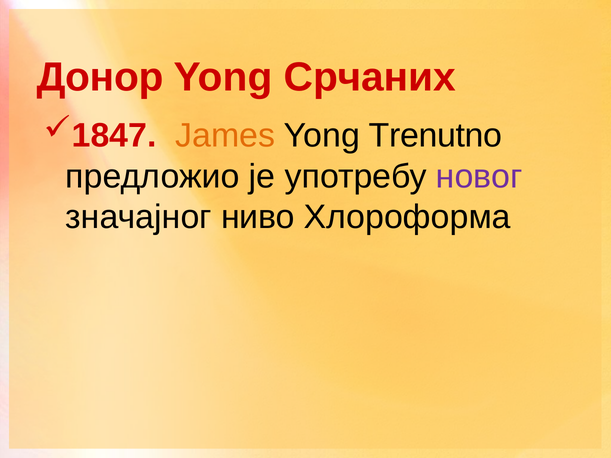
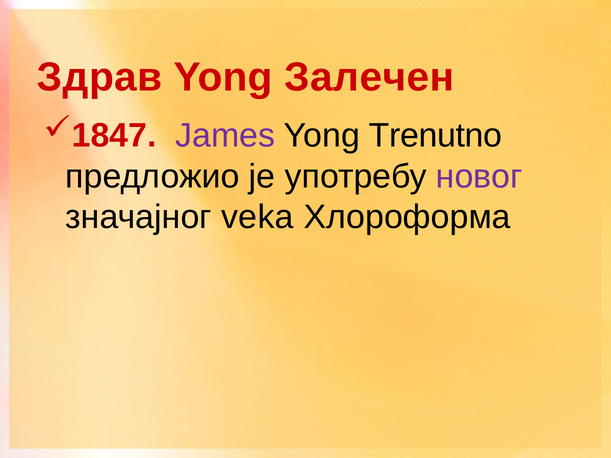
Донор: Донор -> Здрав (100, 77)
Срчаних: Срчаних -> Залечен (369, 77)
James colour: orange -> purple (225, 136)
ниво: ниво -> veka (257, 217)
